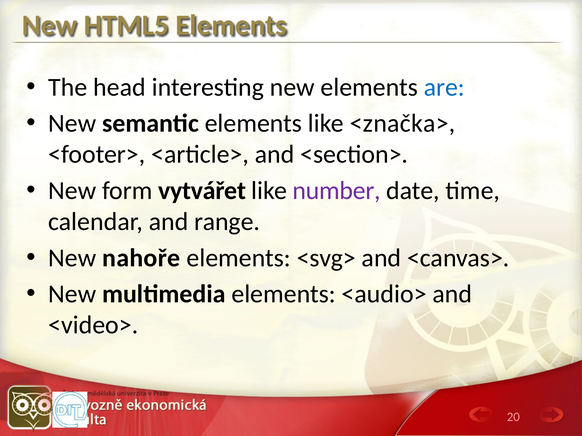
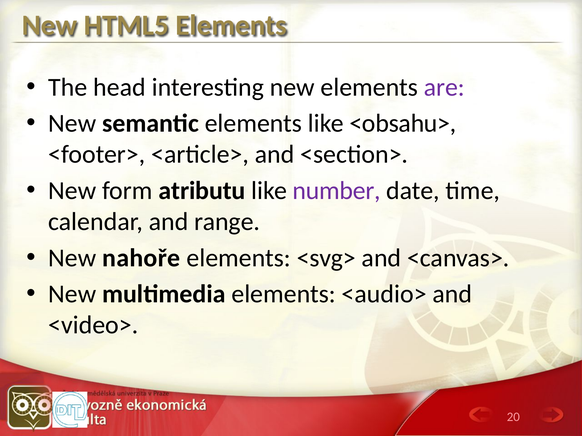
are colour: blue -> purple (444, 87)
<značka>: <značka> -> <obsahu> (403, 124)
vytvářet: vytvářet -> atributu (202, 191)
